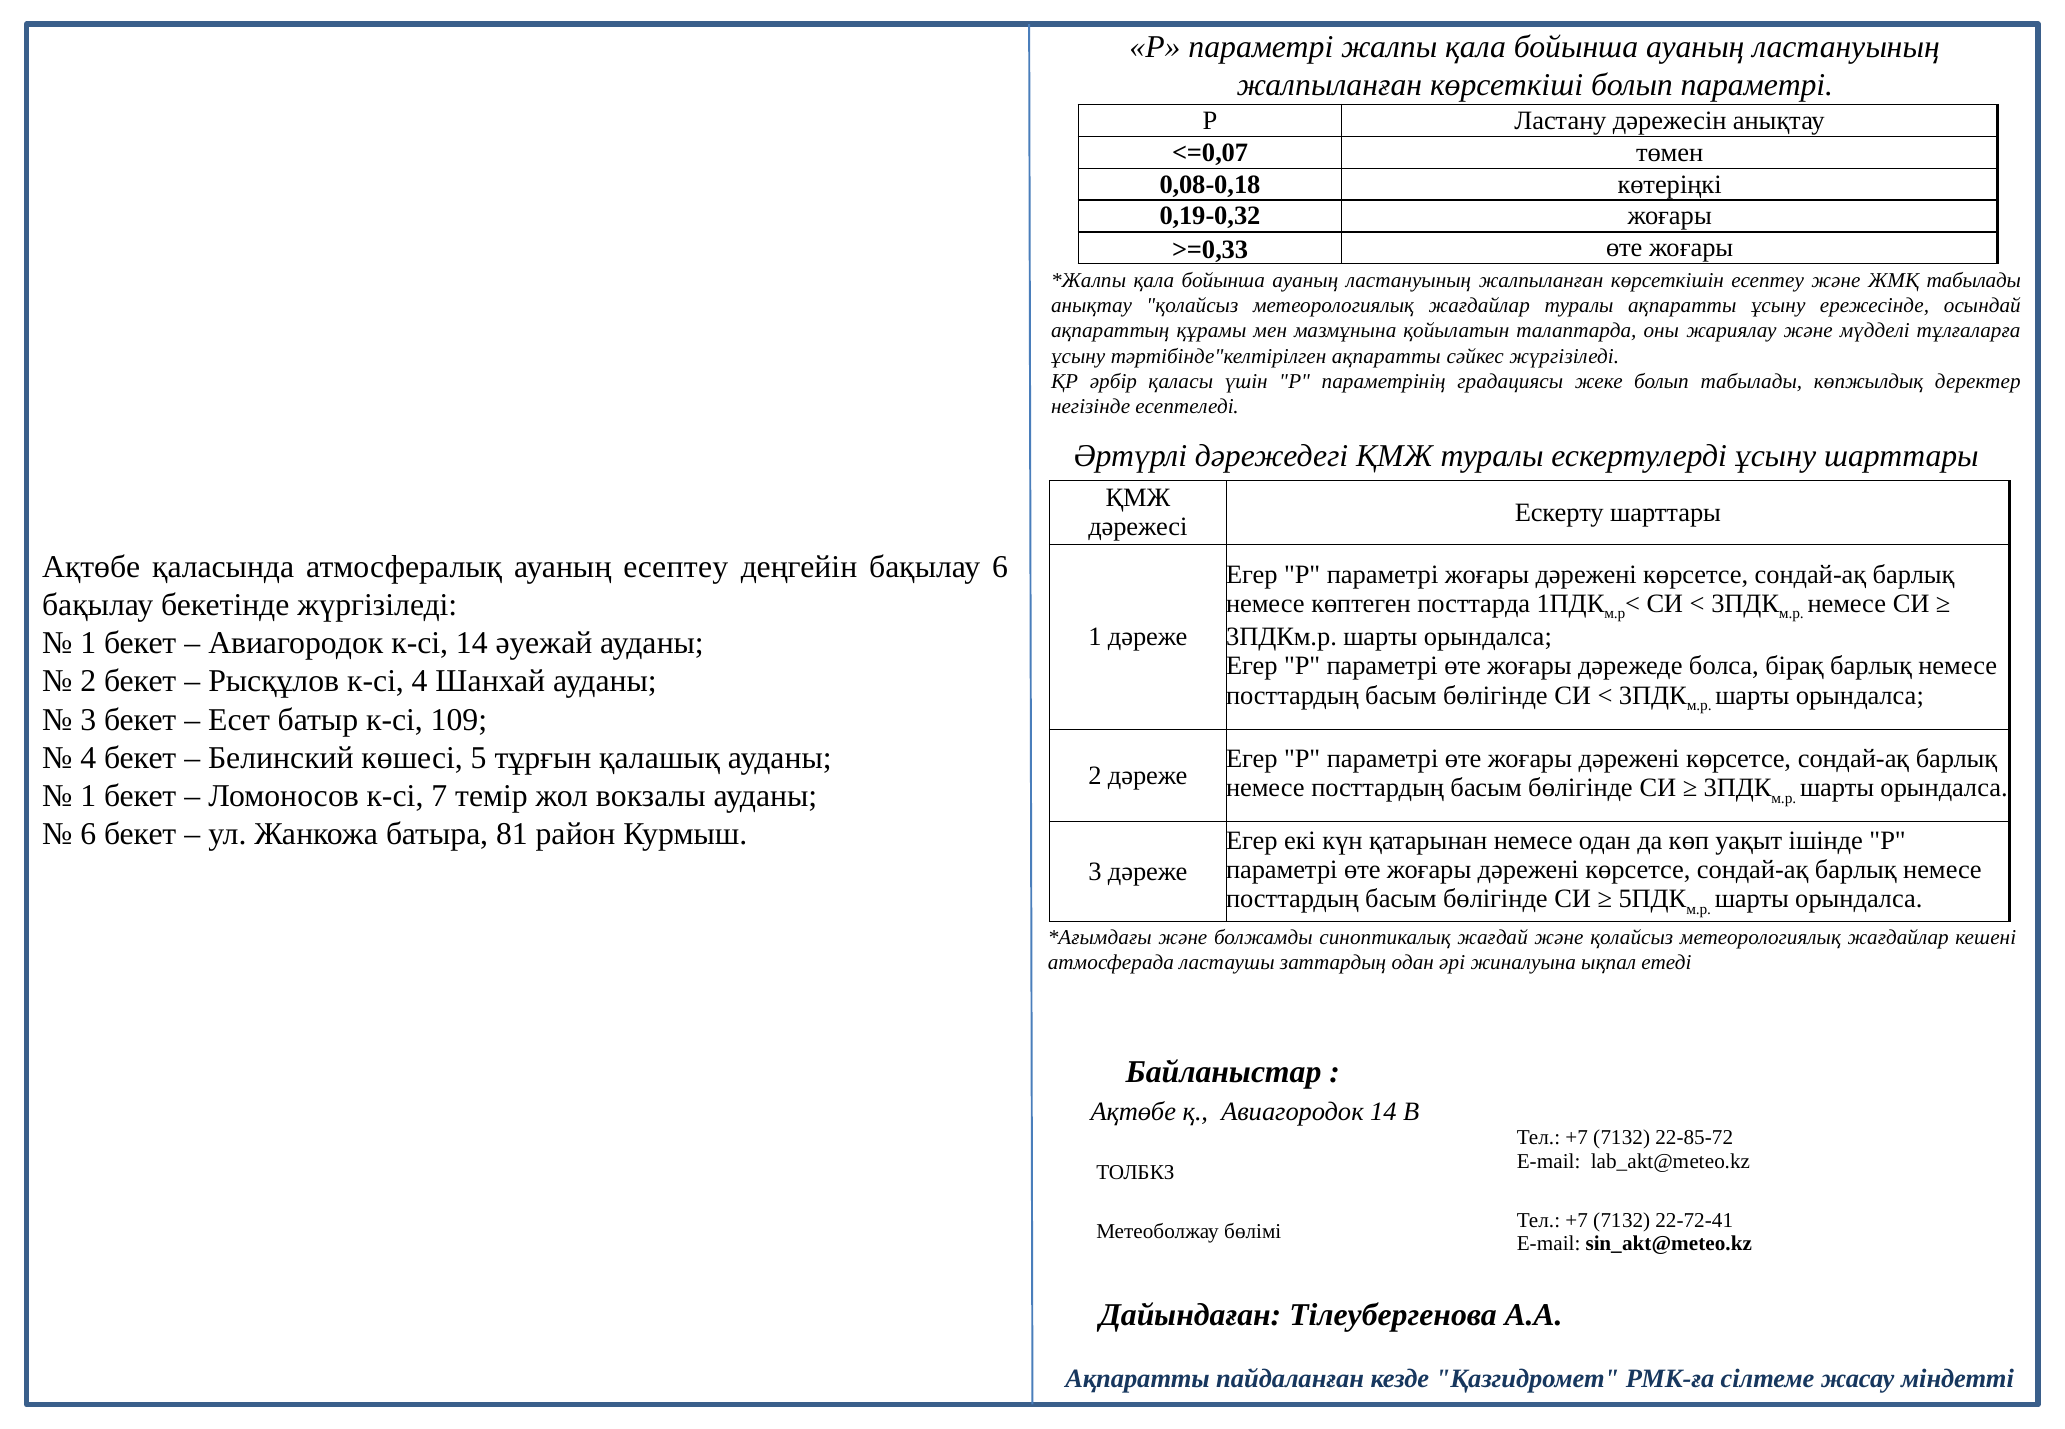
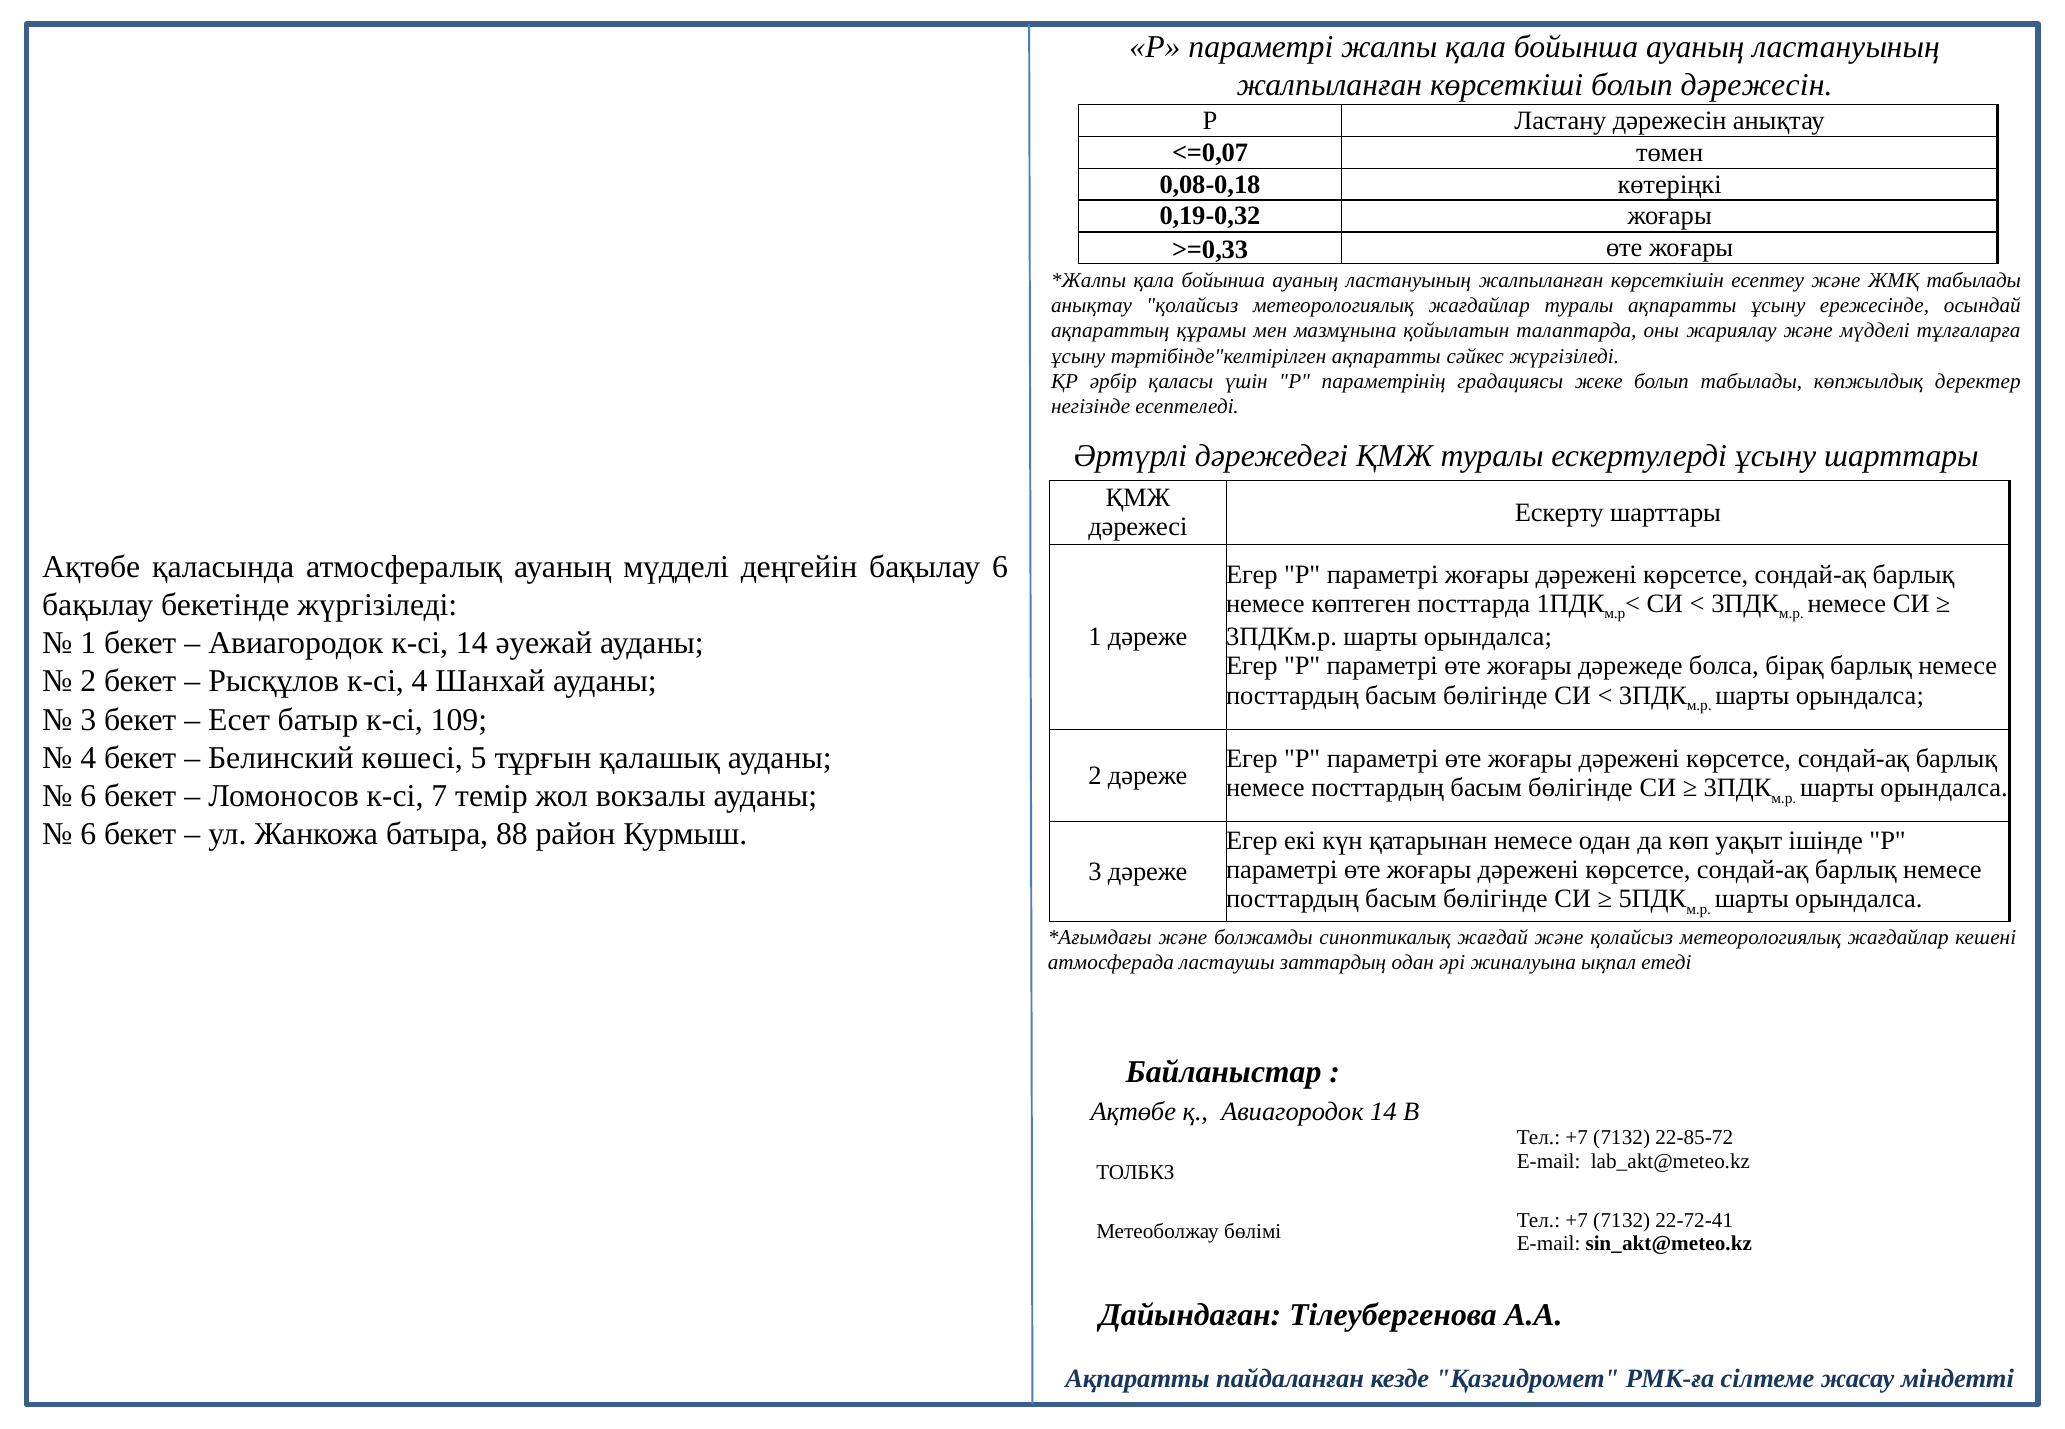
болып параметрі: параметрі -> дәрежесін (1757, 85)
ауаның есептеу: есептеу -> мүдделі (676, 567)
1: 1 -> 6 (88, 796)
81: 81 -> 88 (512, 834)
